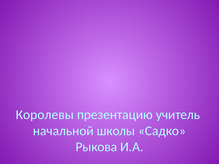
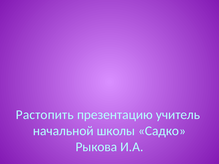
Королевы: Королевы -> Растопить (45, 115)
